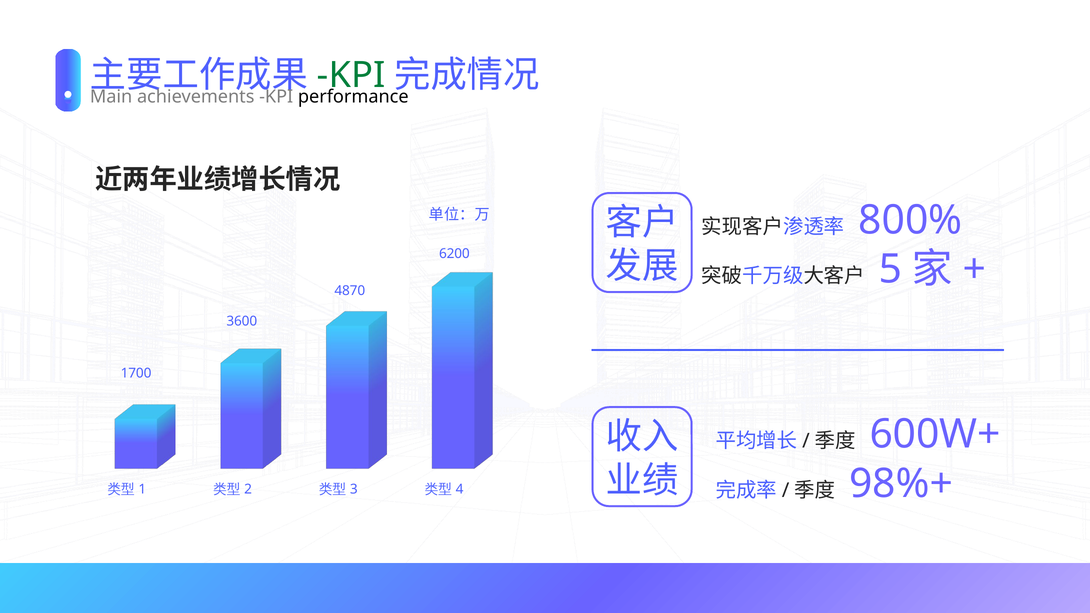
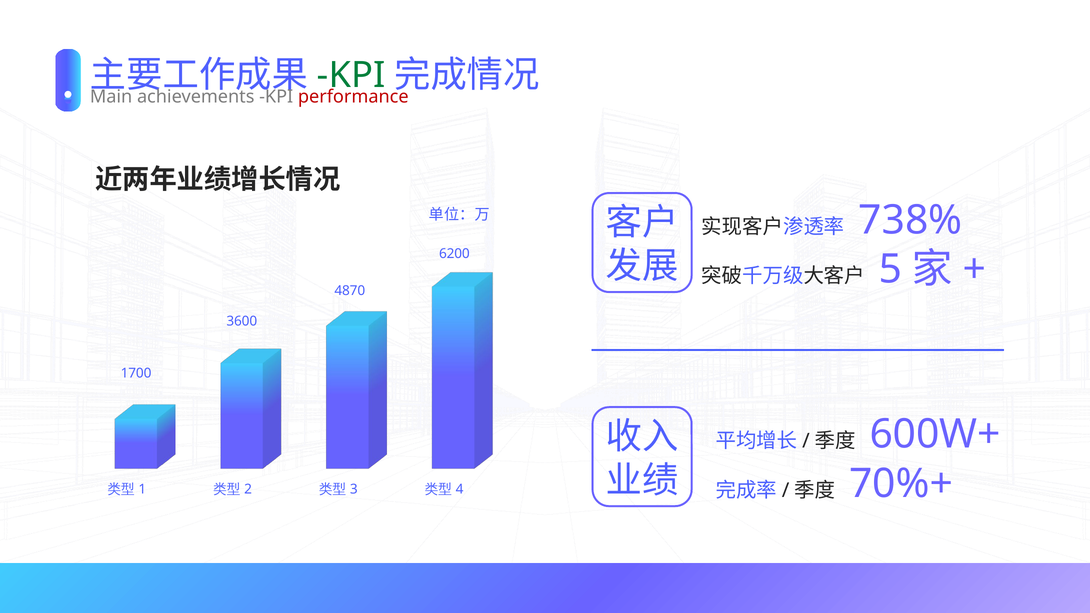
performance colour: black -> red (353, 97)
800%: 800% -> 738% (910, 220)
98%+: 98%+ -> 70%+ (901, 484)
